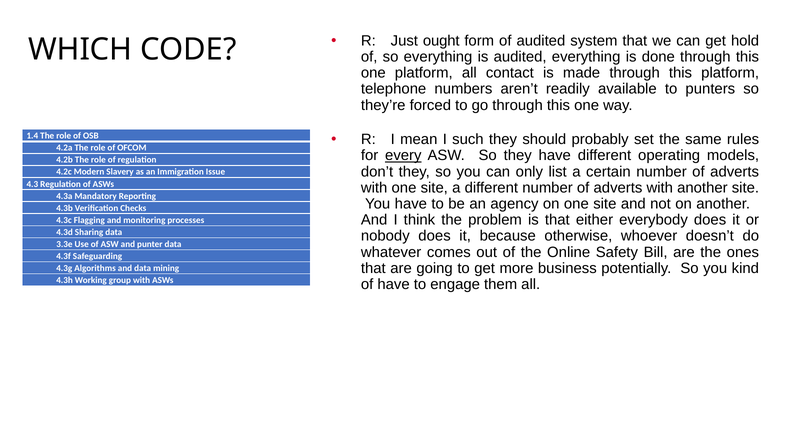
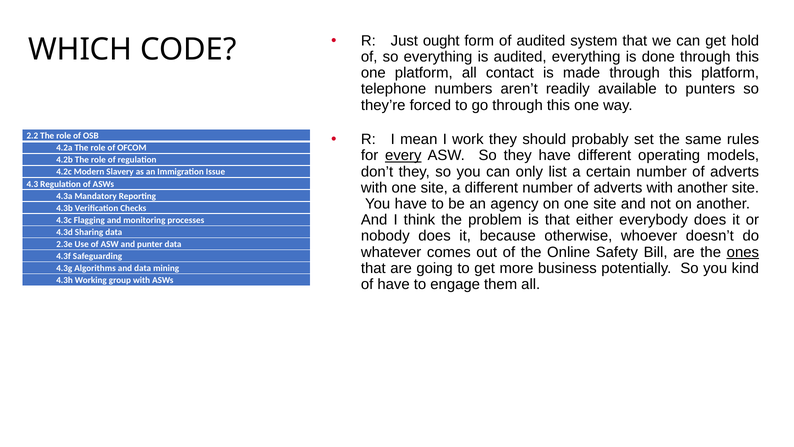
such: such -> work (468, 139)
1.4: 1.4 -> 2.2 (32, 136)
3.3e: 3.3e -> 2.3e (64, 244)
ones underline: none -> present (743, 252)
